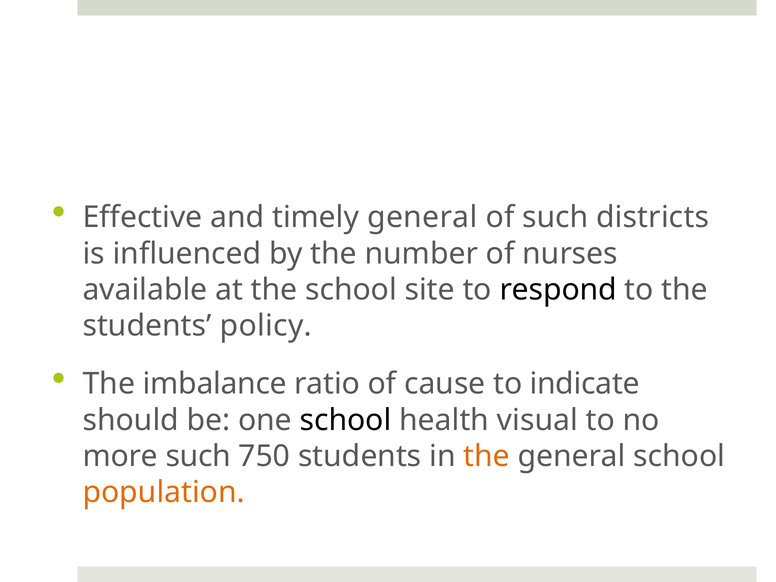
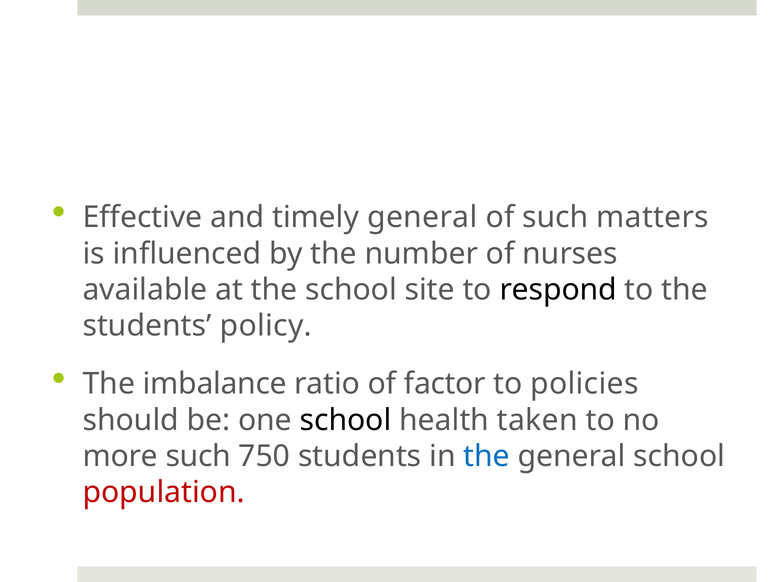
districts: districts -> matters (653, 217)
cause: cause -> factor (445, 384)
indicate: indicate -> policies (584, 384)
visual: visual -> taken (537, 420)
the colour: orange -> blue (487, 456)
population colour: orange -> red (164, 493)
